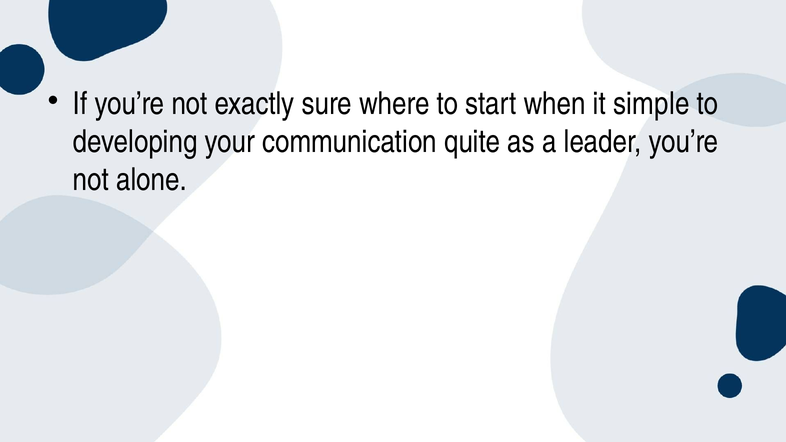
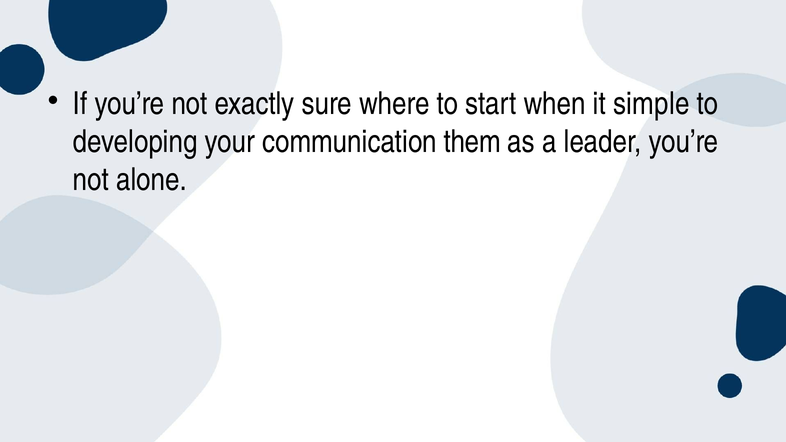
quite: quite -> them (472, 142)
